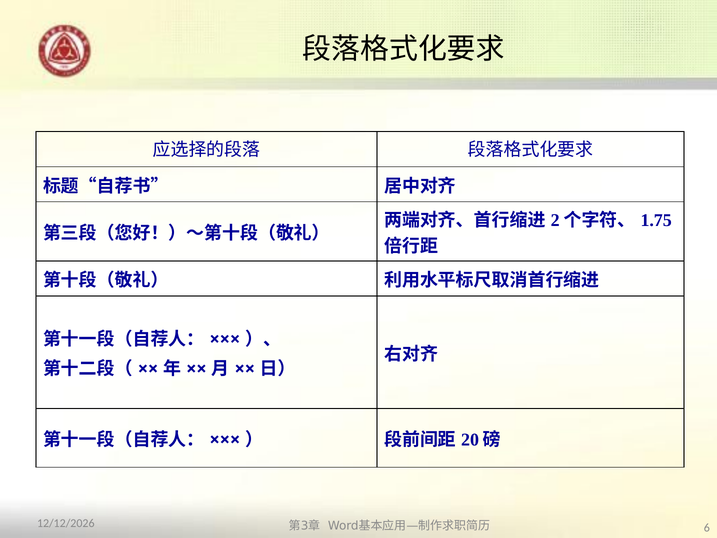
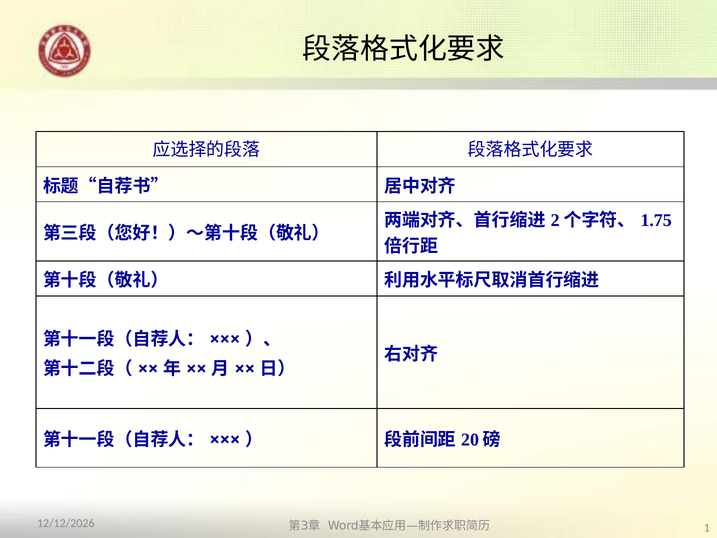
6: 6 -> 1 (707, 528)
